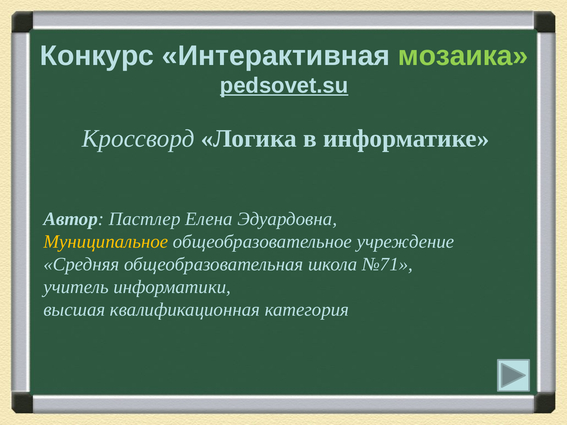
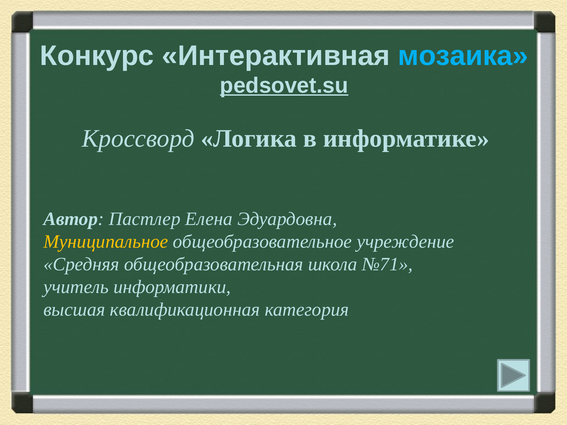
мозаика colour: light green -> light blue (463, 56)
